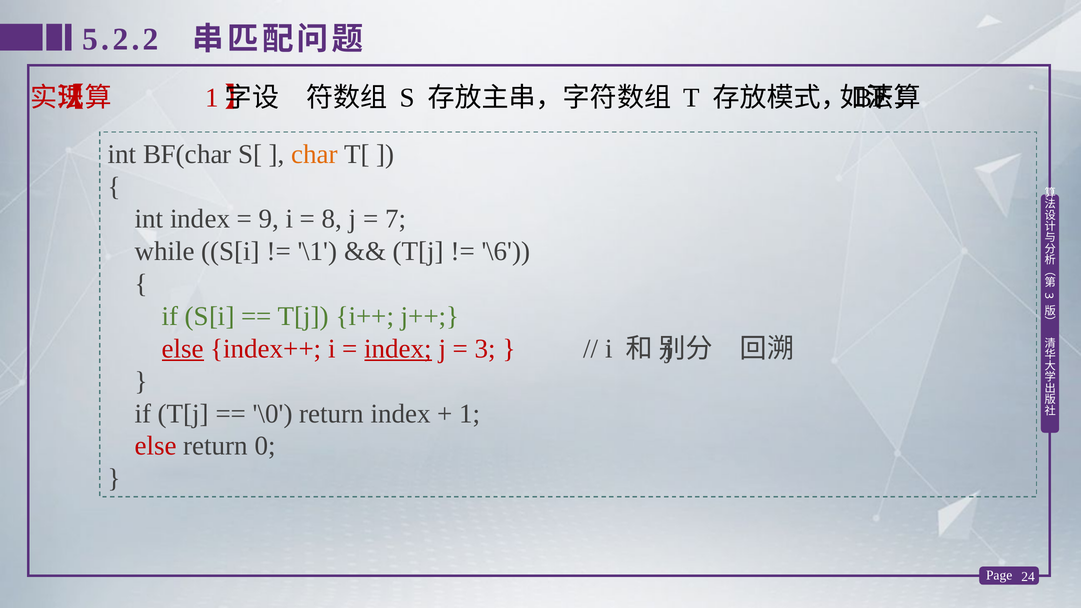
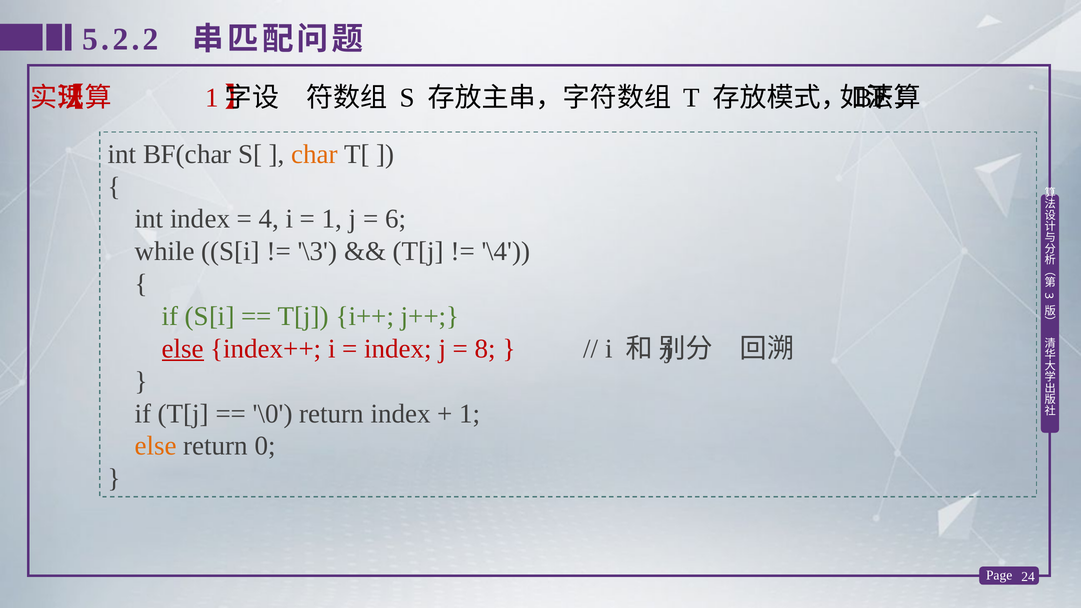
9: 9 -> 4 (269, 219)
8: 8 -> 1 (332, 219)
7: 7 -> 6 (396, 219)
\1: \1 -> \3 (317, 252)
\6: \6 -> \4 (506, 252)
index underline: present -> none (398, 349)
3: 3 -> 8 (485, 349)
else colour: red -> orange (156, 446)
